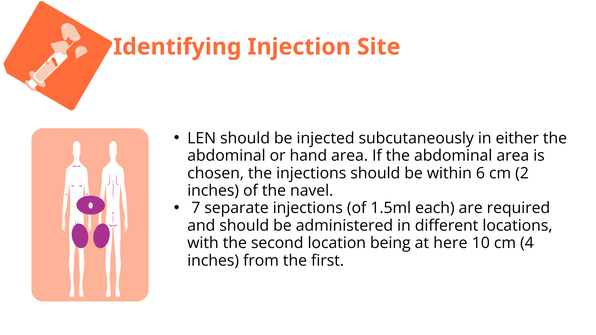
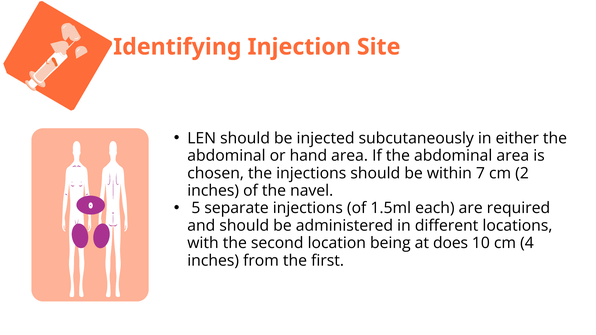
6: 6 -> 7 (480, 173)
7: 7 -> 5 (196, 208)
here: here -> does (451, 243)
